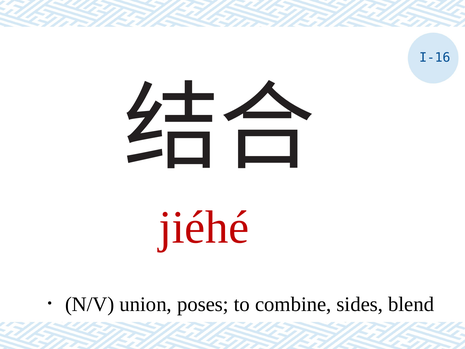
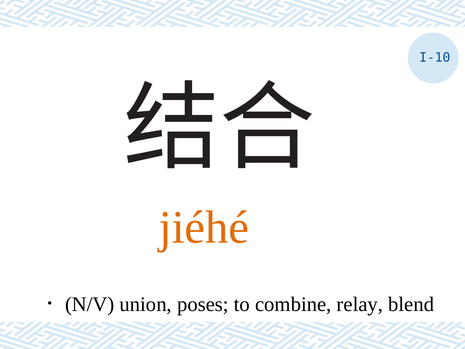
I-16: I-16 -> I-10 (435, 57)
jiéhé colour: red -> orange (204, 227)
sides: sides -> relay (360, 304)
